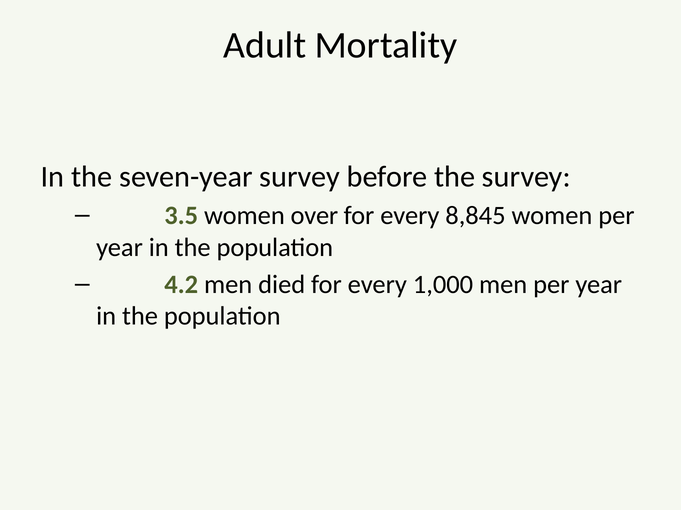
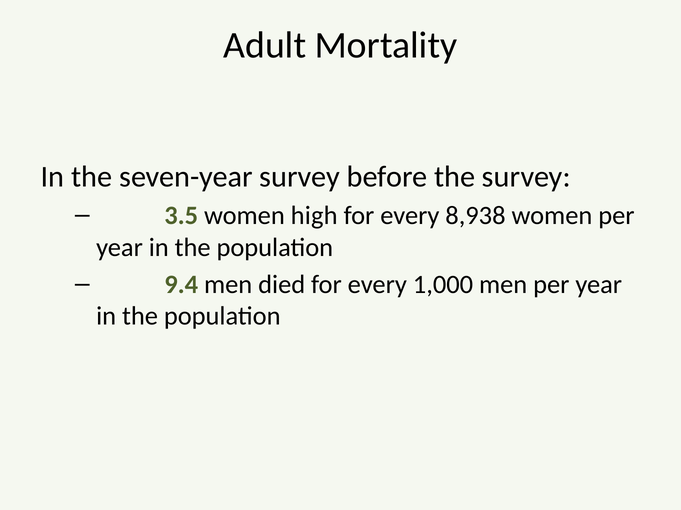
over: over -> high (314, 216)
8,845: 8,845 -> 8,938 (475, 216)
4.2: 4.2 -> 9.4 (181, 285)
